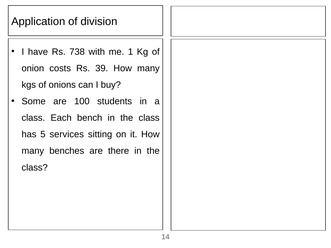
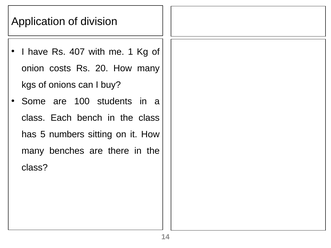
738: 738 -> 407 (77, 52)
39: 39 -> 20 (102, 68)
services: services -> numbers (67, 135)
